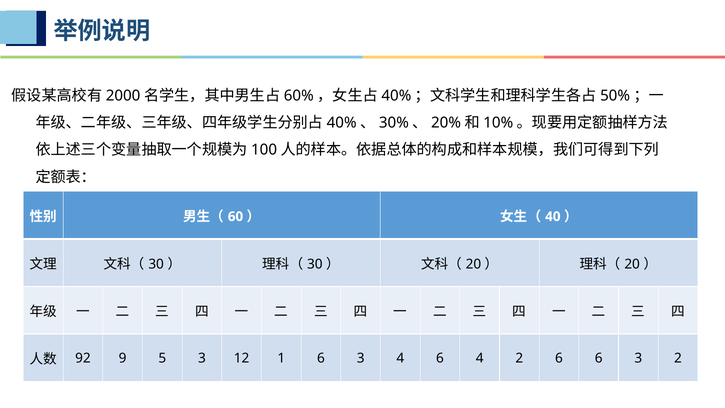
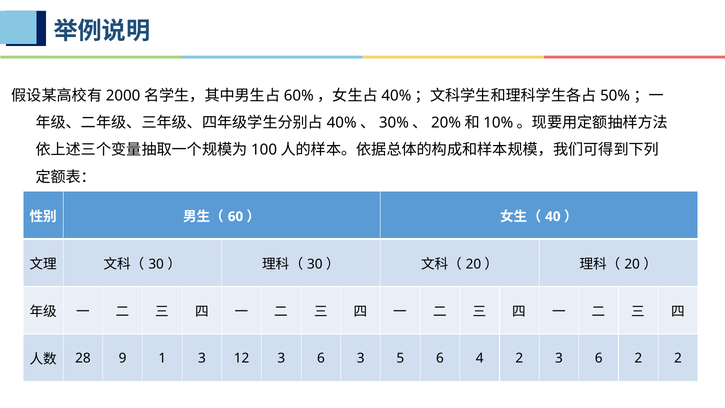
92: 92 -> 28 (83, 358)
5: 5 -> 1 (162, 358)
12 1: 1 -> 3 (281, 358)
3 4: 4 -> 5 (400, 358)
2 6: 6 -> 3 (559, 358)
3: 3 -> 2 (638, 358)
